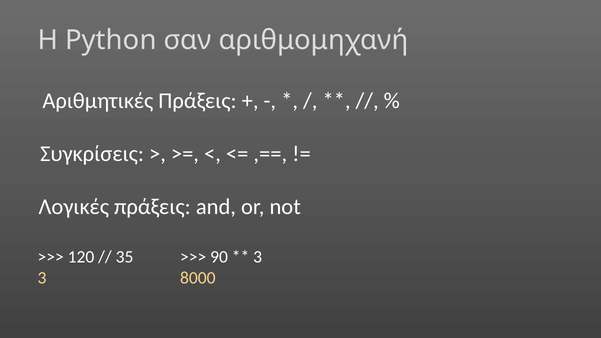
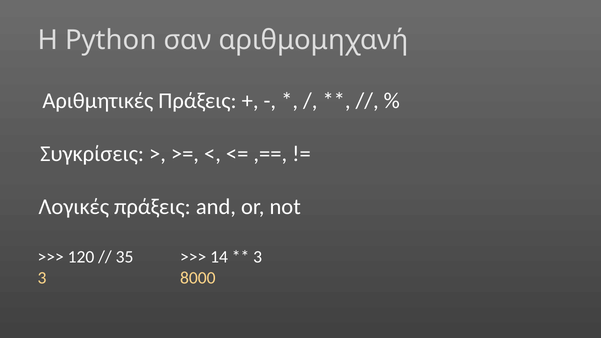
90: 90 -> 14 (219, 257)
